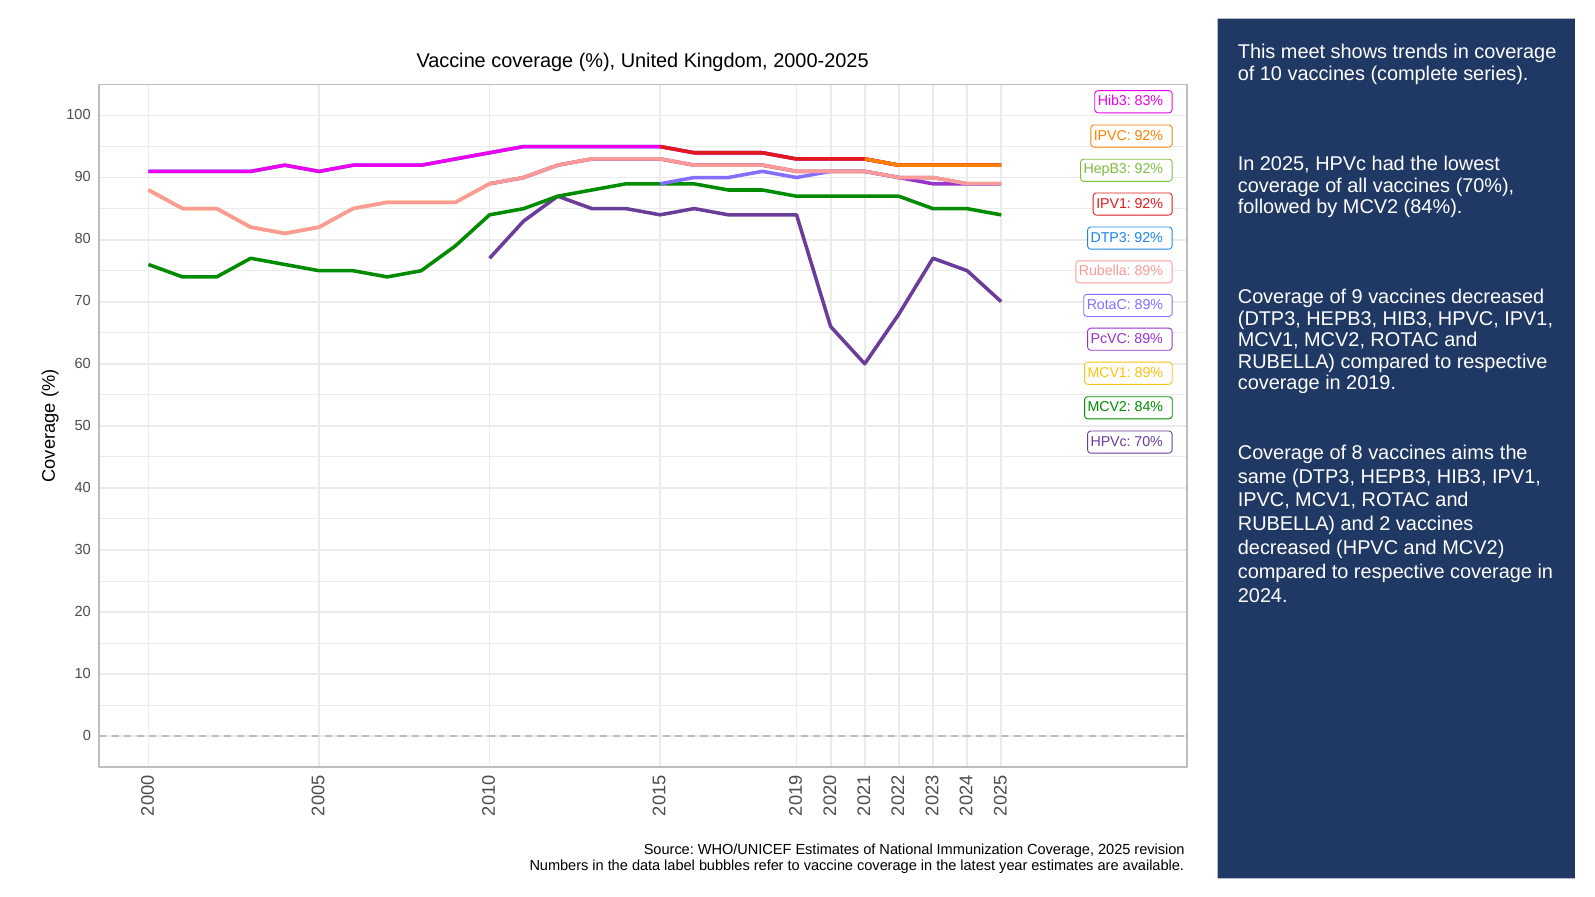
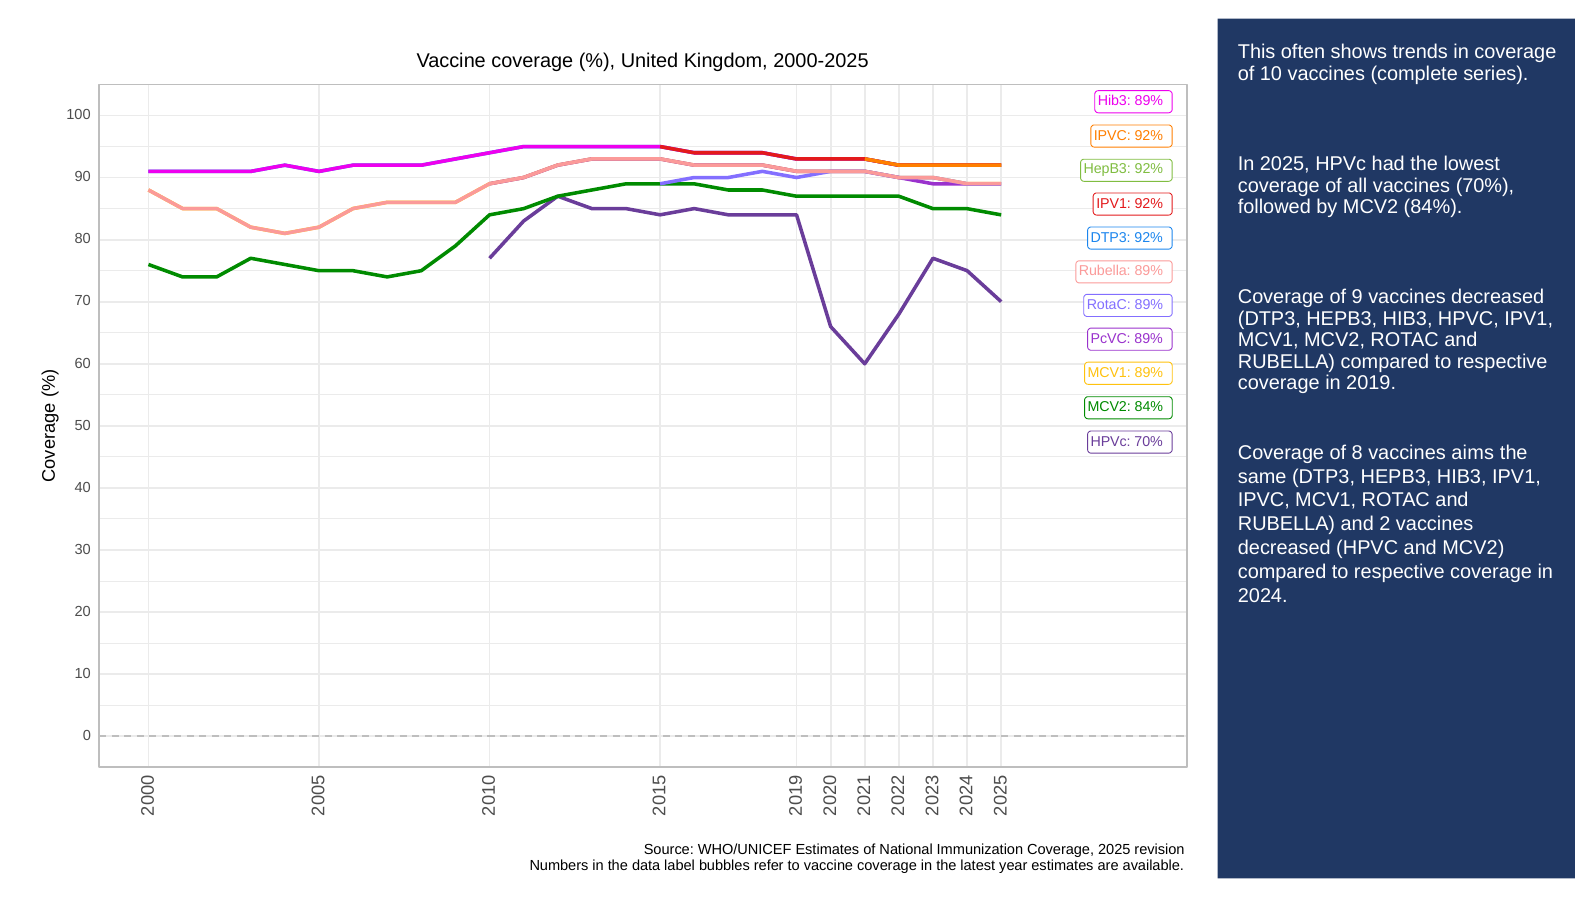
meet: meet -> often (1303, 52)
Hib3 83%: 83% -> 89% (1149, 101)
